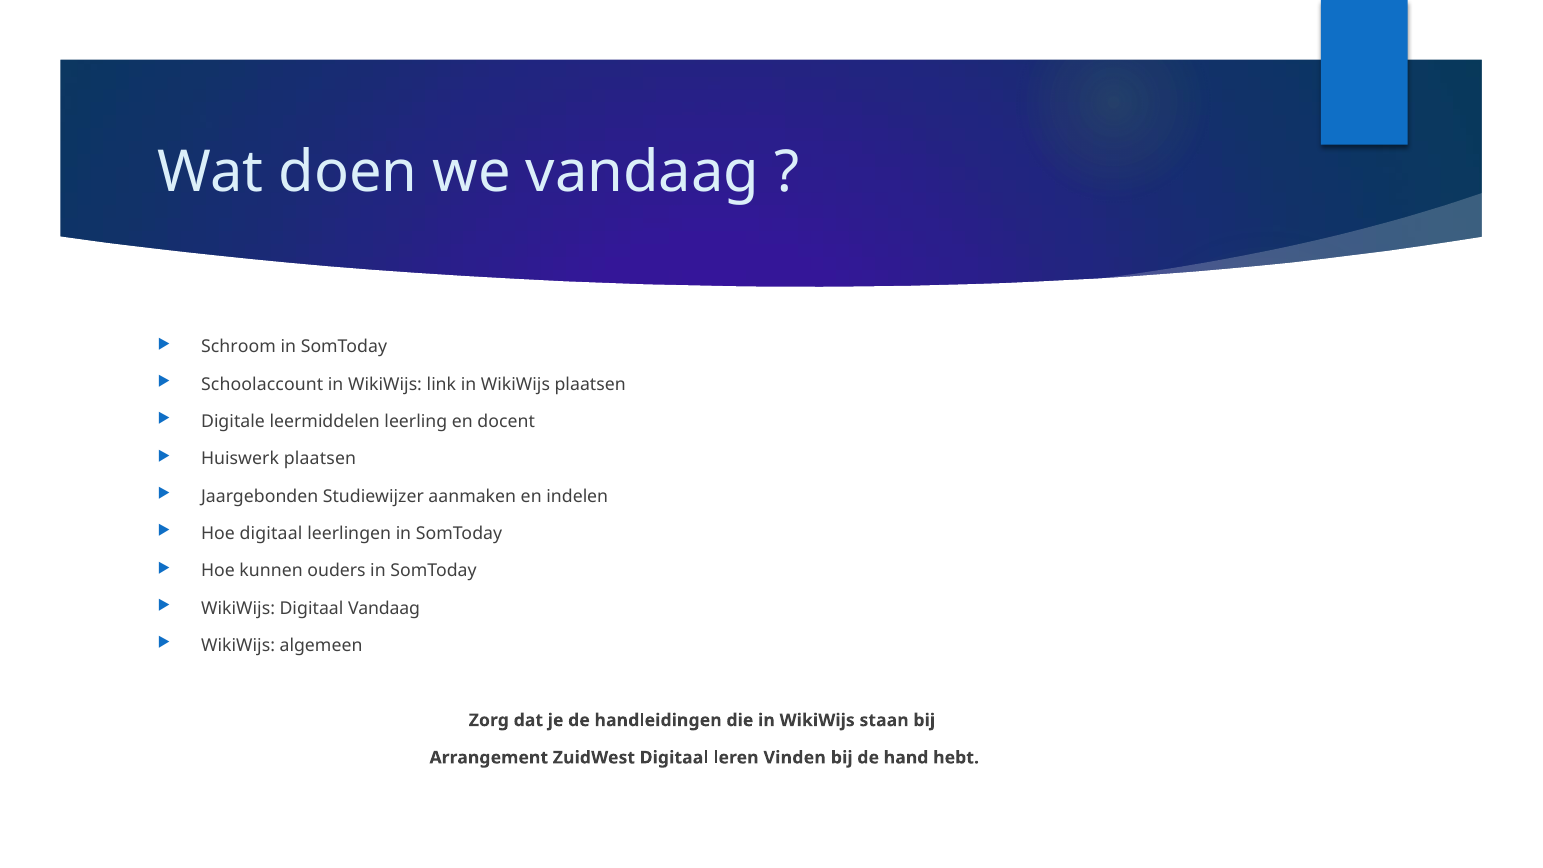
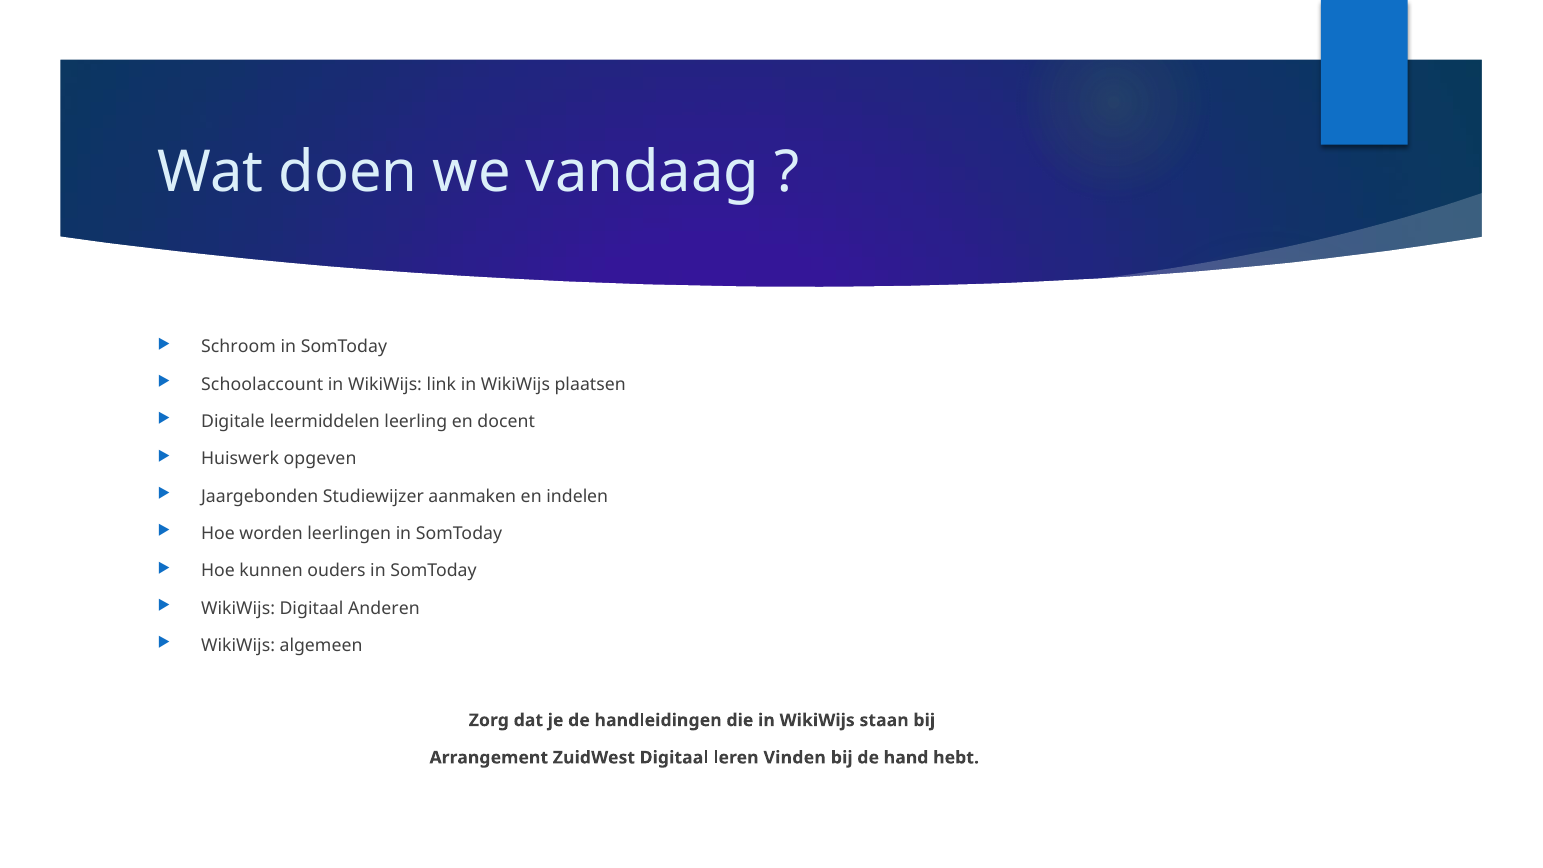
Huiswerk plaatsen: plaatsen -> opgeven (320, 459)
Hoe digitaal: digitaal -> worden (271, 534)
Digitaal Vandaag: Vandaag -> Anderen (384, 608)
